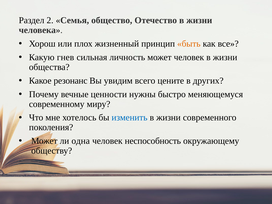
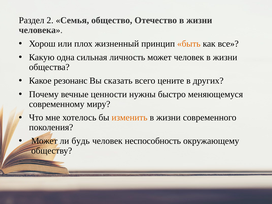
гнев: гнев -> одна (66, 57)
увидим: увидим -> сказать (118, 81)
изменить colour: blue -> orange (130, 118)
одна: одна -> будь (81, 141)
